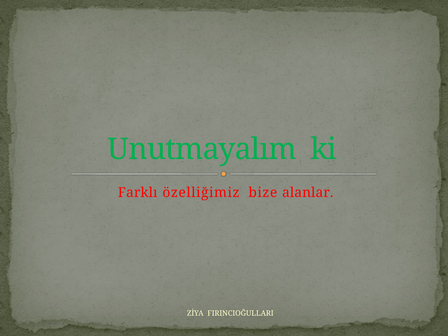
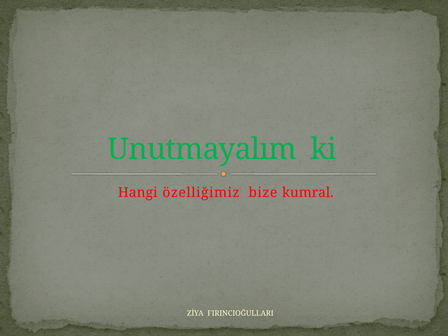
Farklı: Farklı -> Hangi (138, 193)
alanlar: alanlar -> kumral (308, 193)
